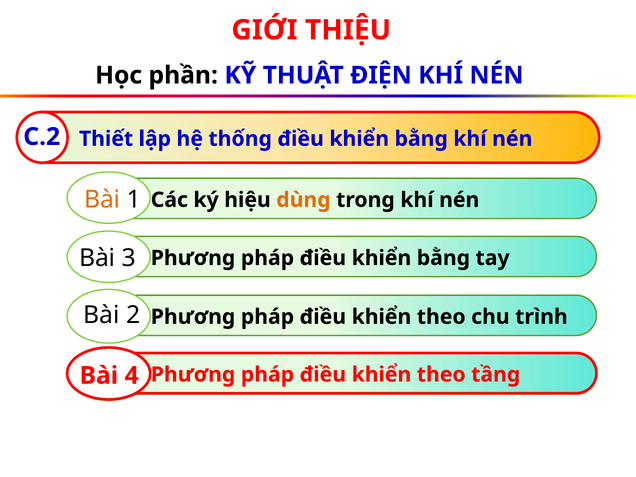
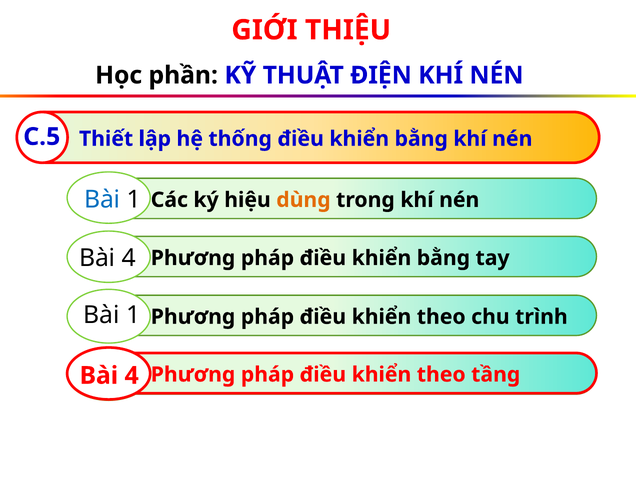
C.2: C.2 -> C.5 (42, 137)
Bài colour: orange -> blue (102, 200)
3: 3 -> 4 (129, 258)
2: 2 -> 1 (133, 315)
